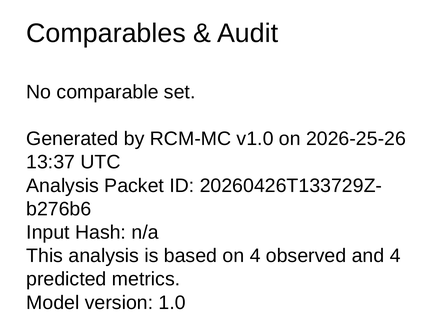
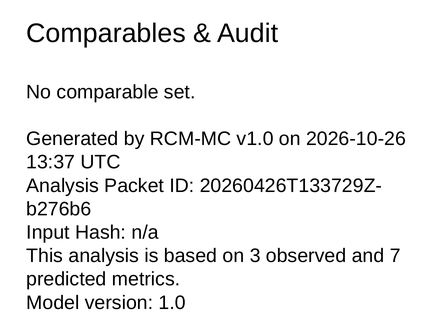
2026-25-26: 2026-25-26 -> 2026-10-26 (356, 139)
on 4: 4 -> 3 (255, 256)
and 4: 4 -> 7 (395, 256)
